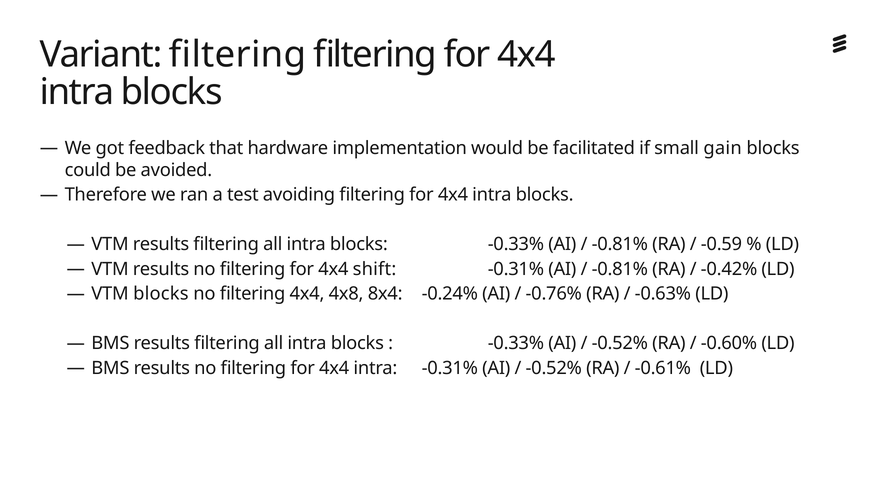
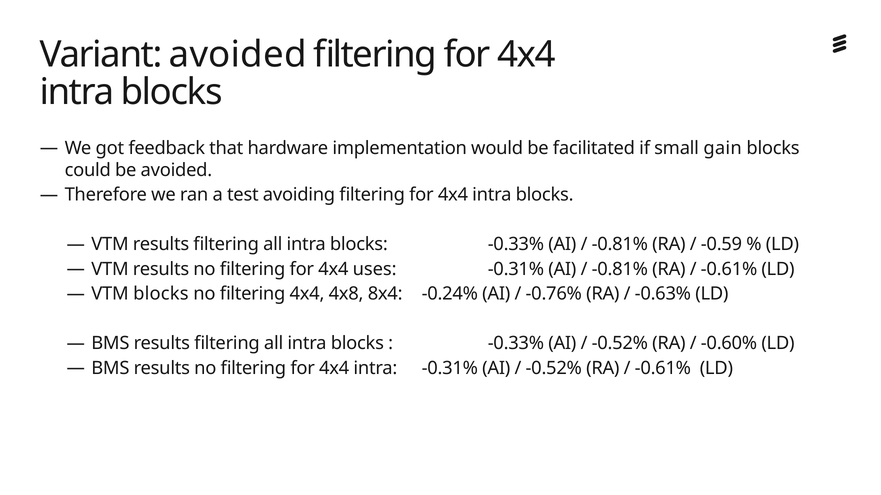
Variant filtering: filtering -> avoided (238, 55)
shift: shift -> uses (375, 269)
-0.42%: -0.42% -> -0.61% (729, 269)
